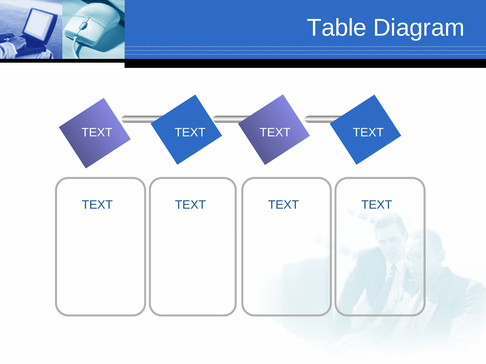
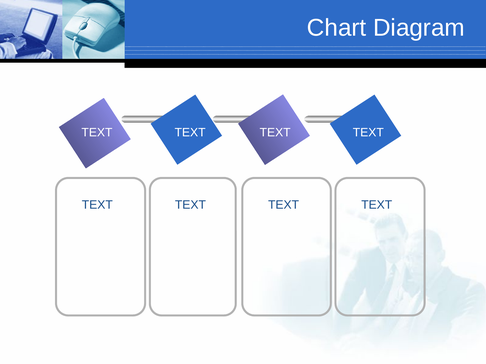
Table: Table -> Chart (337, 28)
